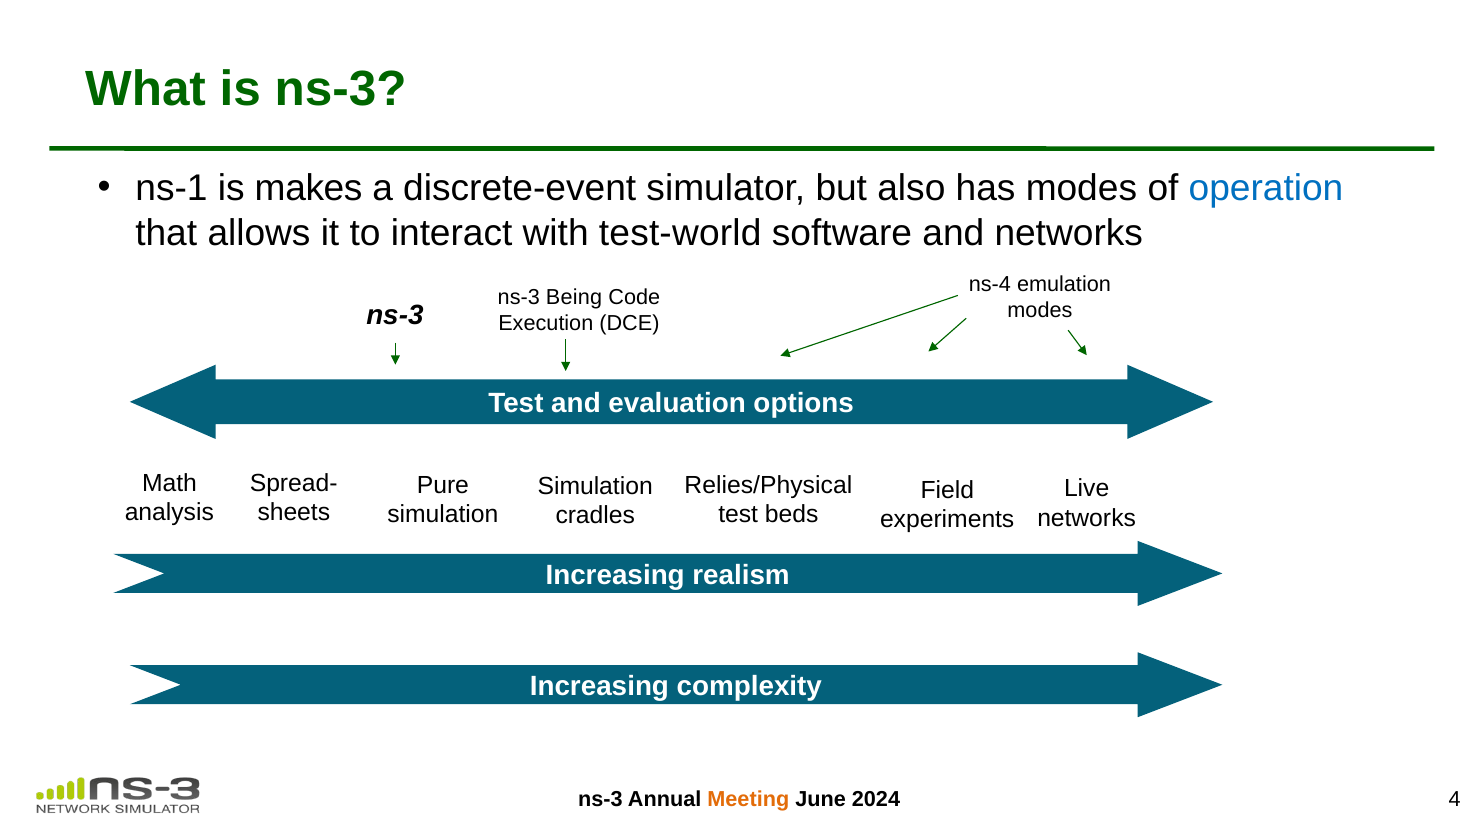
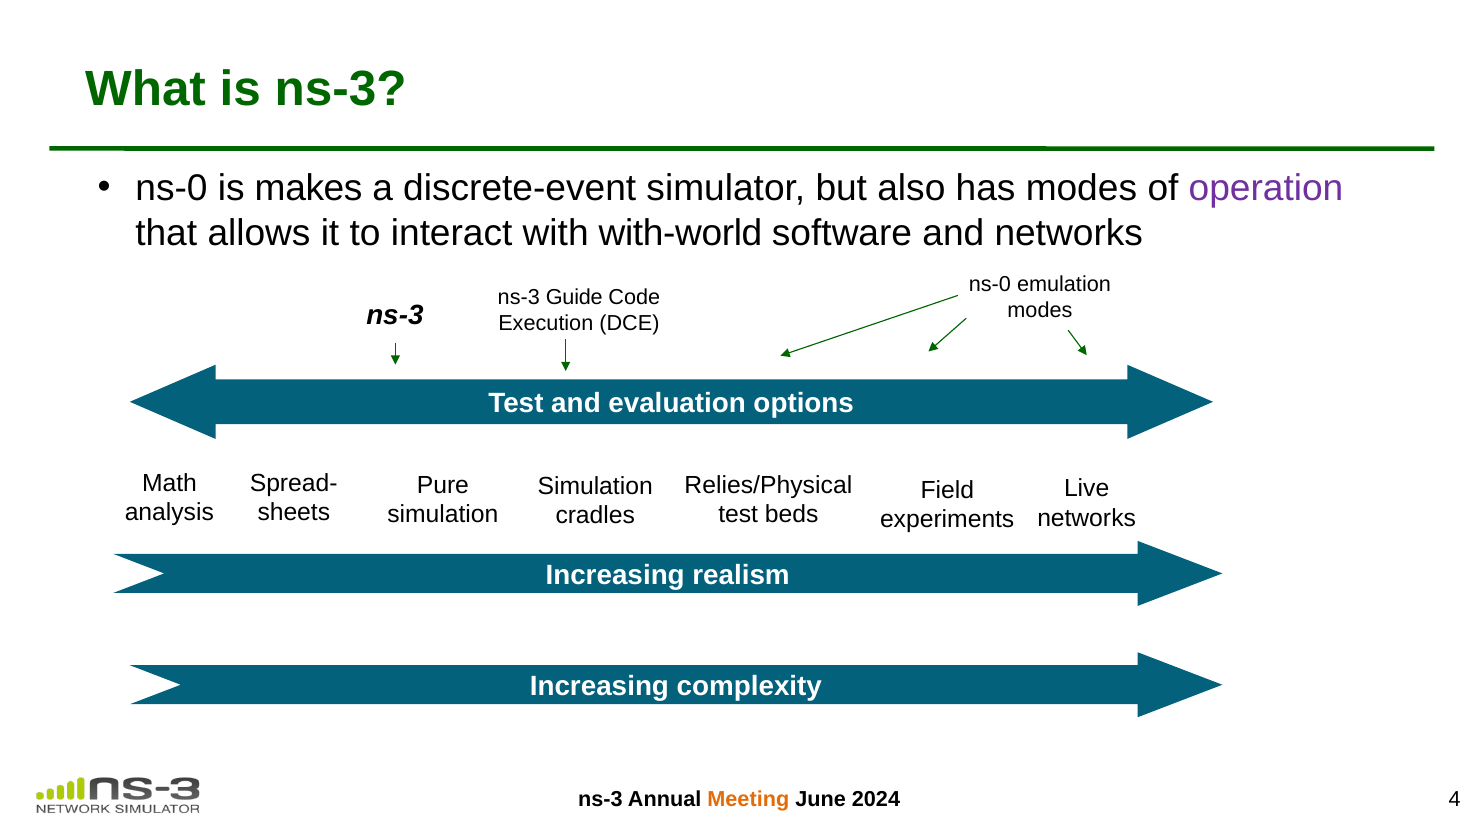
ns-1: ns-1 -> ns-0 (171, 188)
operation colour: blue -> purple (1266, 188)
test-world: test-world -> with-world (680, 233)
ns-4: ns-4 -> ns-0 (990, 284)
Being: Being -> Guide (574, 298)
